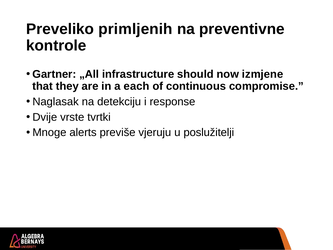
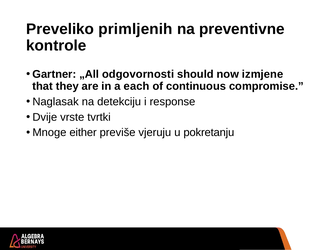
infrastructure: infrastructure -> odgovornosti (138, 74)
alerts: alerts -> either (83, 132)
poslužitelji: poslužitelji -> pokretanju (209, 132)
